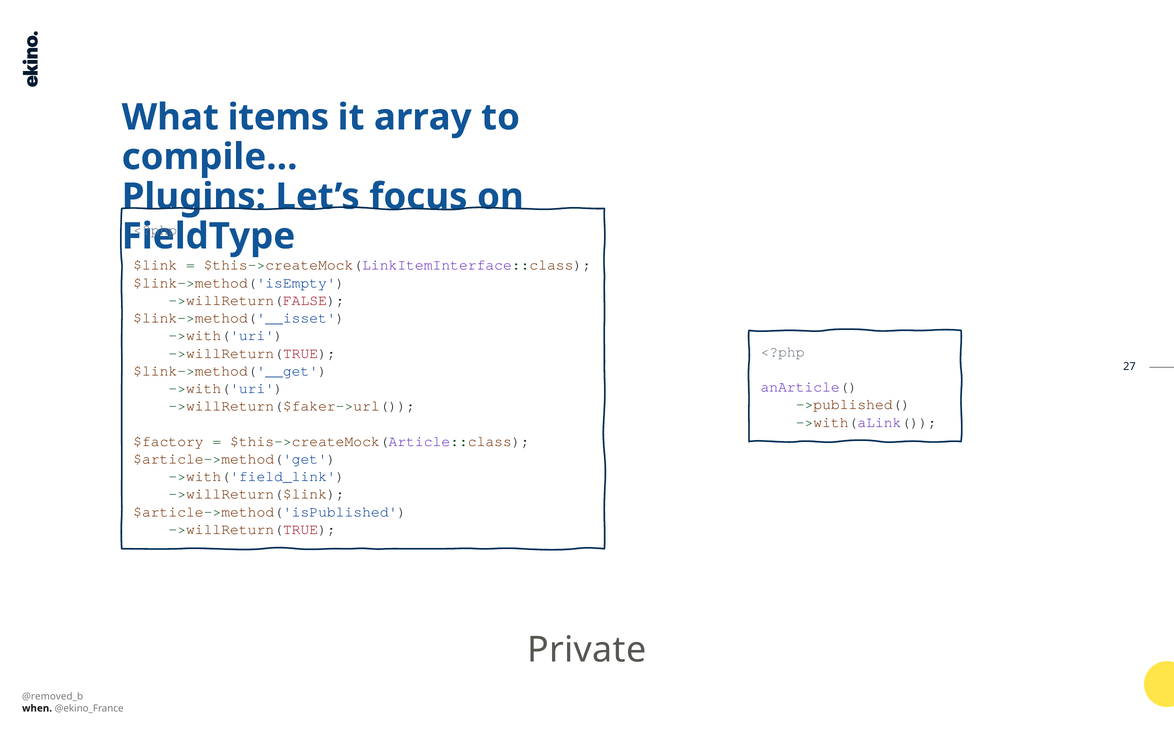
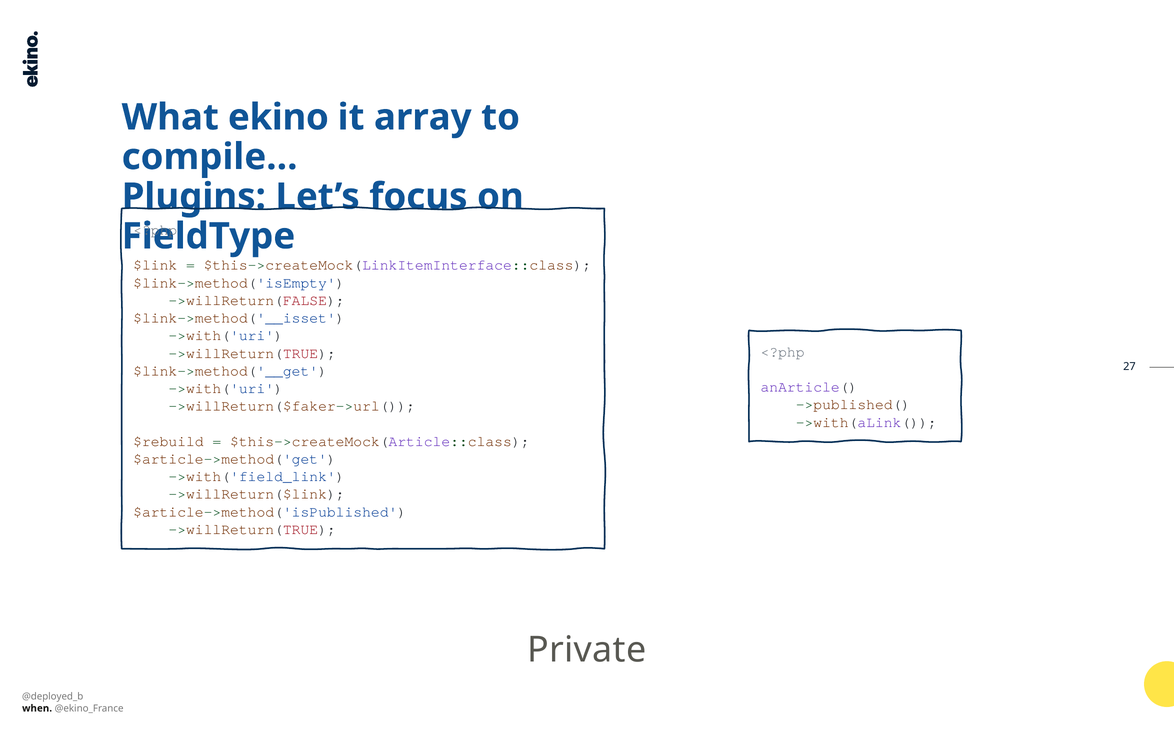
items: items -> ekino (278, 117)
$factory: $factory -> $rebuild (168, 441)
@removed_b: @removed_b -> @deployed_b (53, 696)
